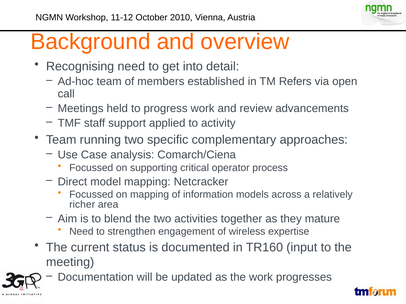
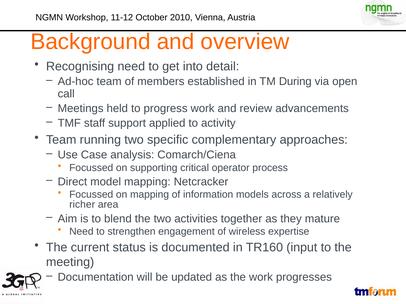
Refers: Refers -> During (295, 82)
